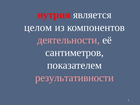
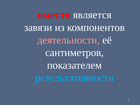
нутрия: нутрия -> вместо (54, 15)
целом: целом -> завязи (38, 27)
результативности colour: pink -> light blue (74, 78)
